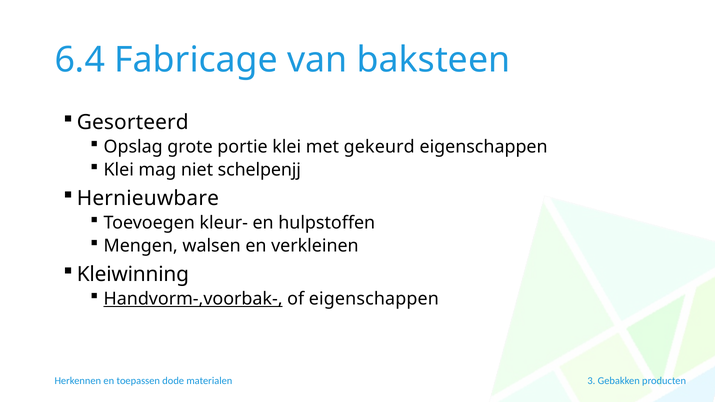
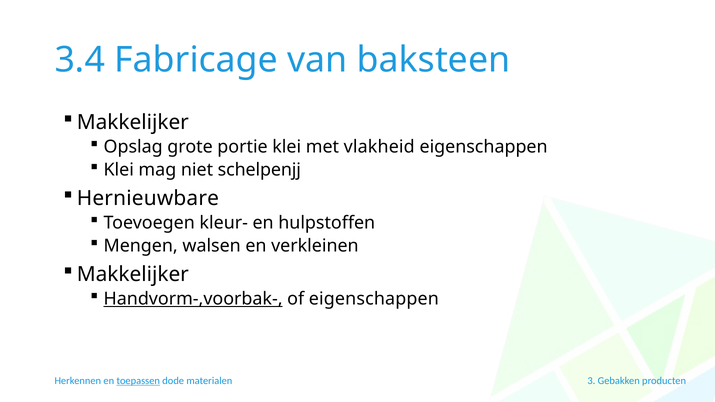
6.4: 6.4 -> 3.4 (80, 60)
Gesorteerd: Gesorteerd -> Makkelijker (133, 122)
gekeurd: gekeurd -> vlakheid (379, 147)
Kleiwinning: Kleiwinning -> Makkelijker (133, 274)
toepassen underline: none -> present (138, 381)
